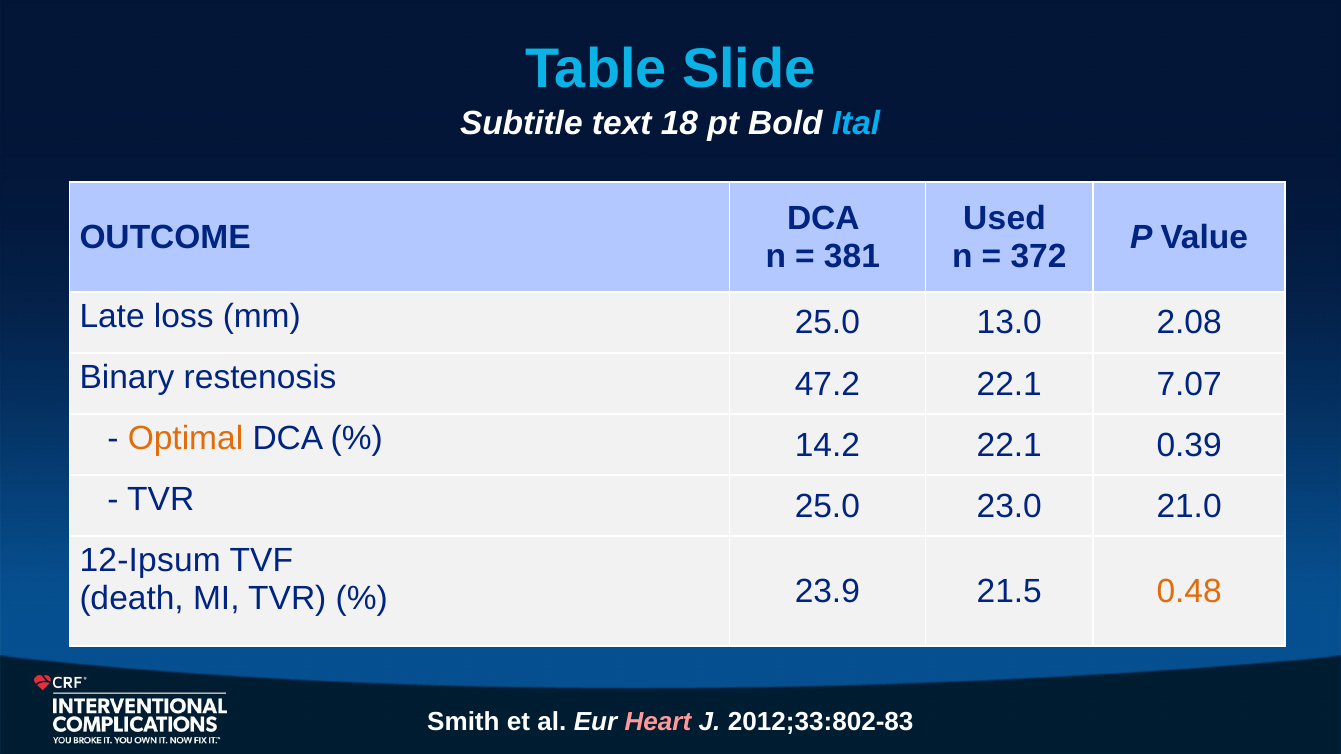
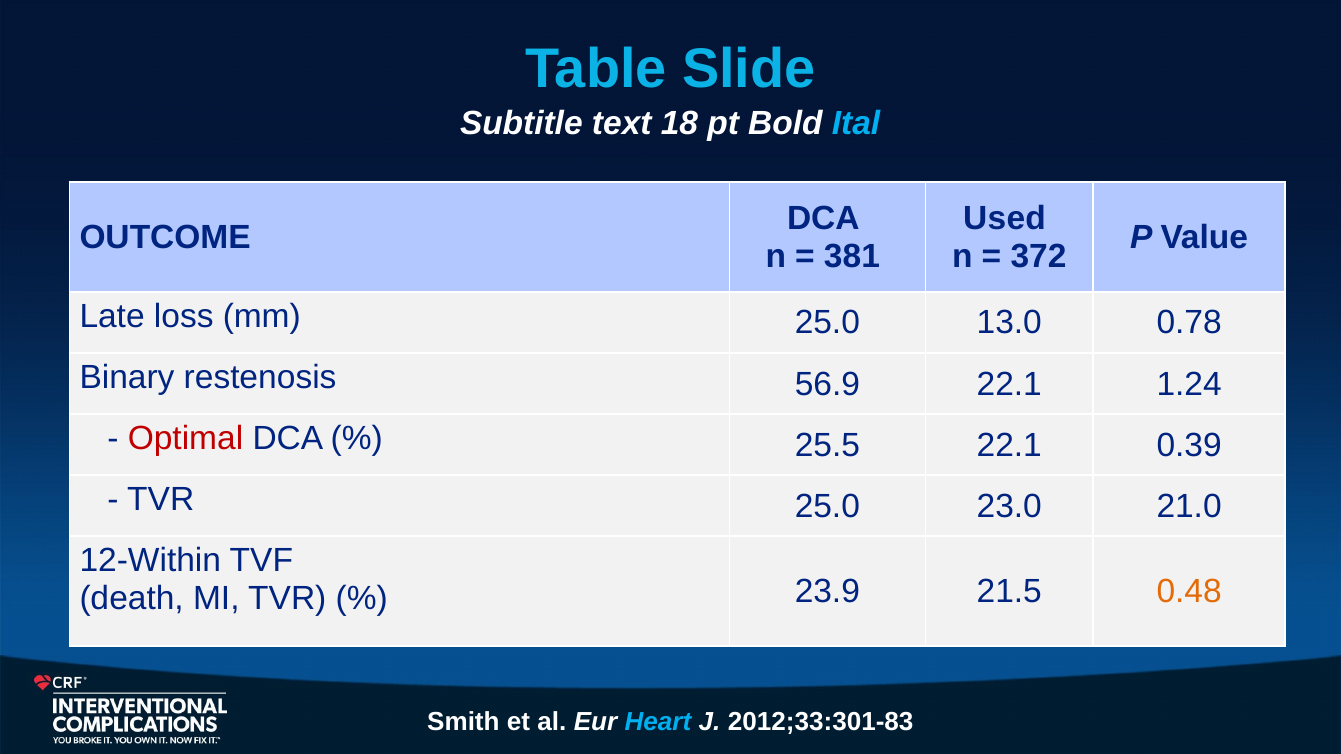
2.08: 2.08 -> 0.78 (1189, 323)
47.2: 47.2 -> 56.9 (827, 384)
7.07: 7.07 -> 1.24 (1189, 384)
Optimal colour: orange -> red (186, 439)
14.2: 14.2 -> 25.5 (827, 445)
12-Ipsum: 12-Ipsum -> 12-Within (150, 561)
Heart colour: pink -> light blue (658, 723)
2012;33:802-83: 2012;33:802-83 -> 2012;33:301-83 (821, 723)
